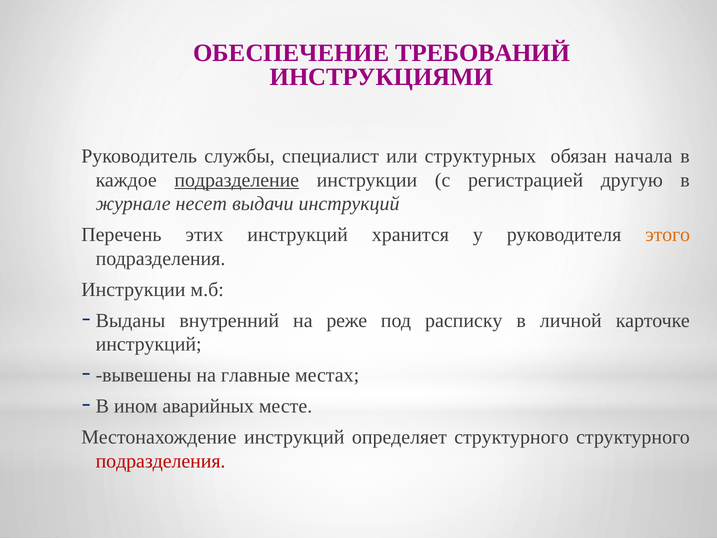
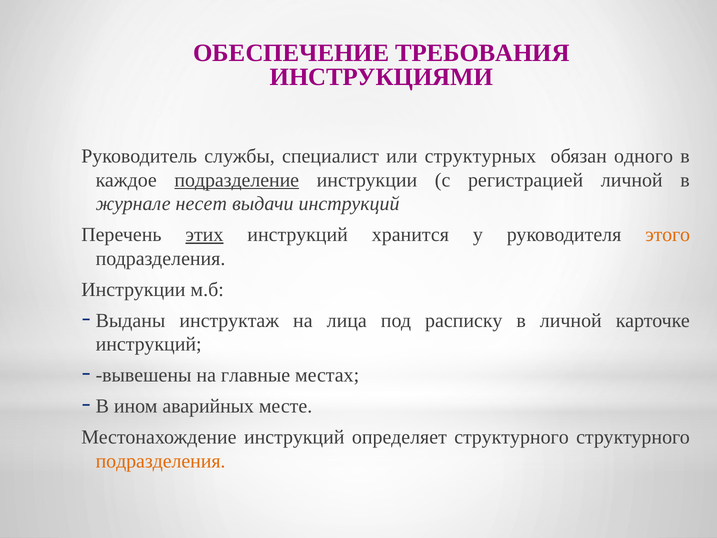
ТРЕБОВАНИЙ: ТРЕБОВАНИЙ -> ТРЕБОВАНИЯ (483, 53)
начала: начала -> одного (644, 156)
регистрацией другую: другую -> личной (632, 180)
этих underline: none -> present (204, 235)
внутренний: внутренний -> инструктаж (229, 320)
реже: реже -> лица (347, 320)
подразделения colour: red -> orange (161, 461)
